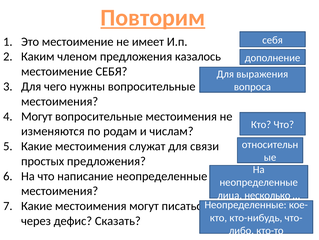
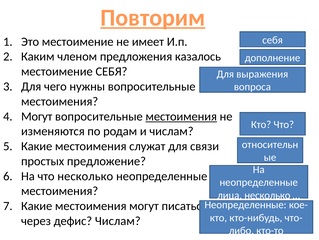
местоимения underline: none -> present (181, 116)
простых предложения: предложения -> предложение (106, 161)
что написание: написание -> несколько (85, 176)
дефис Сказать: Сказать -> Числам (118, 220)
